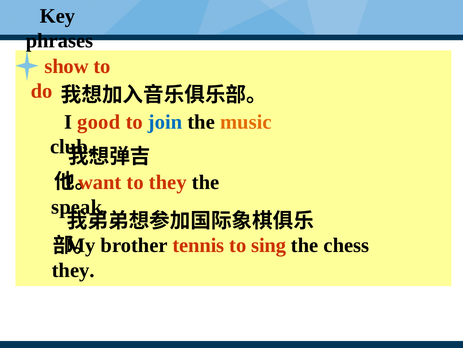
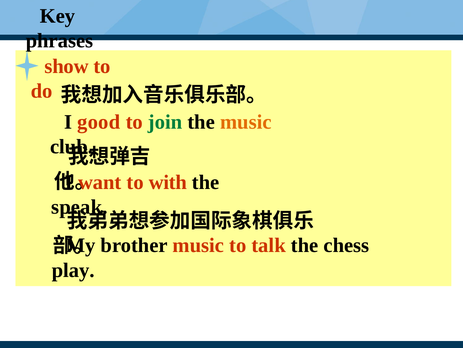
join colour: blue -> green (165, 122)
to they: they -> with (168, 182)
brother tennis: tennis -> music (198, 245)
sing: sing -> talk (269, 245)
they: they -> play (73, 270)
